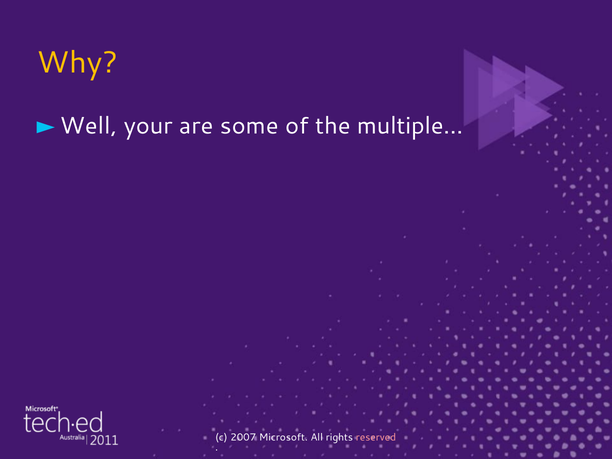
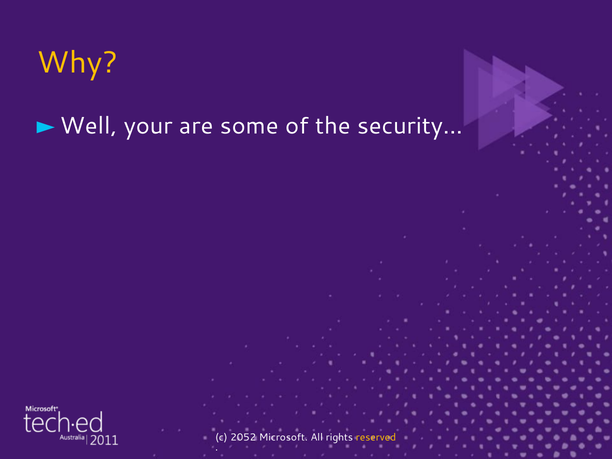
multiple…: multiple… -> security… (410, 126)
2007: 2007 -> 2052 (243, 437)
reserved colour: pink -> yellow (376, 437)
